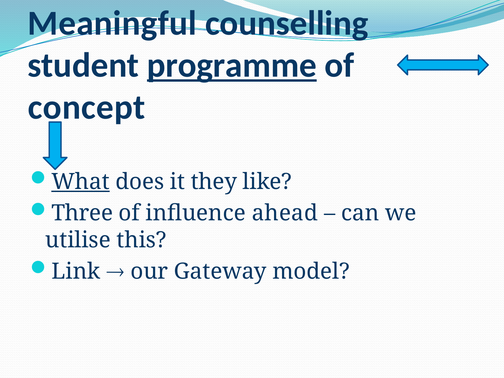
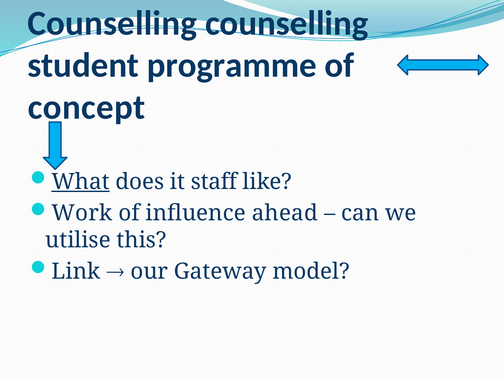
Meaningful: Meaningful -> Counselling (112, 23)
programme underline: present -> none (232, 65)
they: they -> staff (214, 182)
Three: Three -> Work (82, 213)
